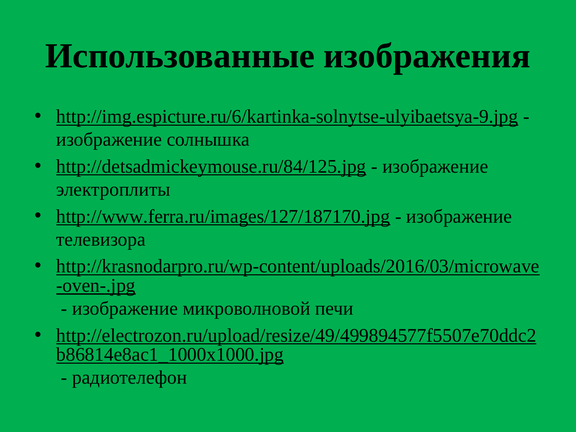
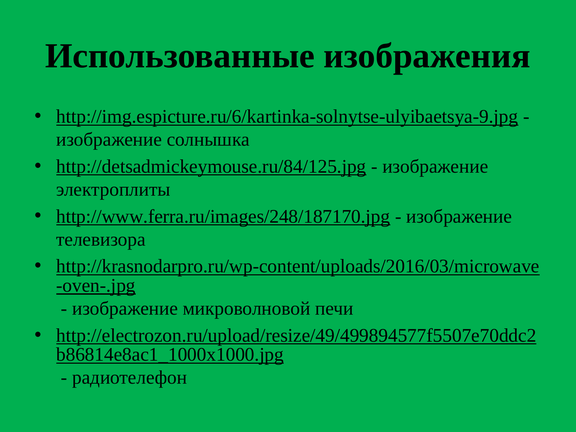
http://www.ferra.ru/images/127/187170.jpg: http://www.ferra.ru/images/127/187170.jpg -> http://www.ferra.ru/images/248/187170.jpg (223, 216)
